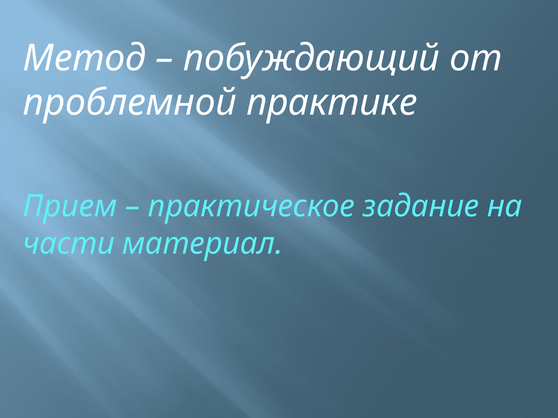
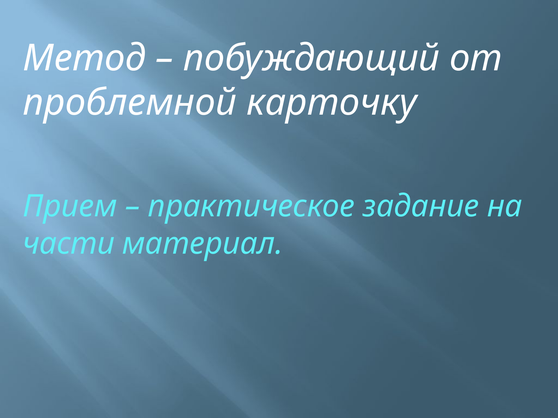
практике: практике -> карточку (332, 103)
